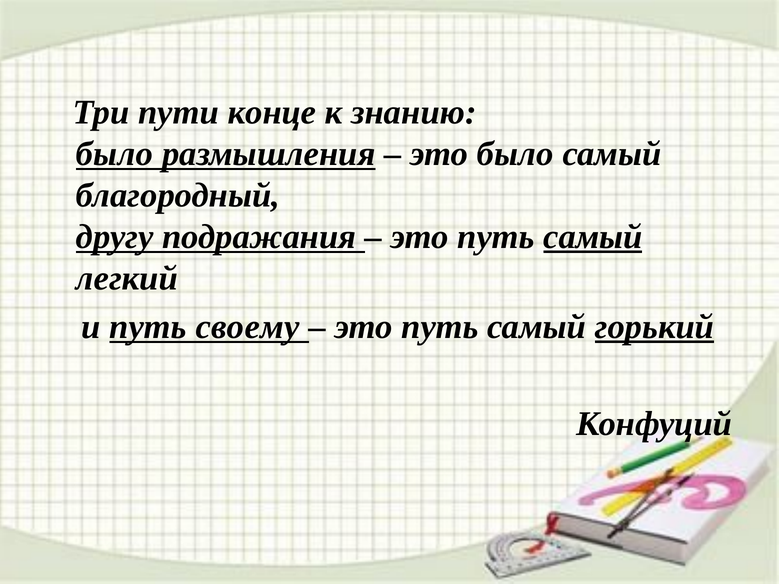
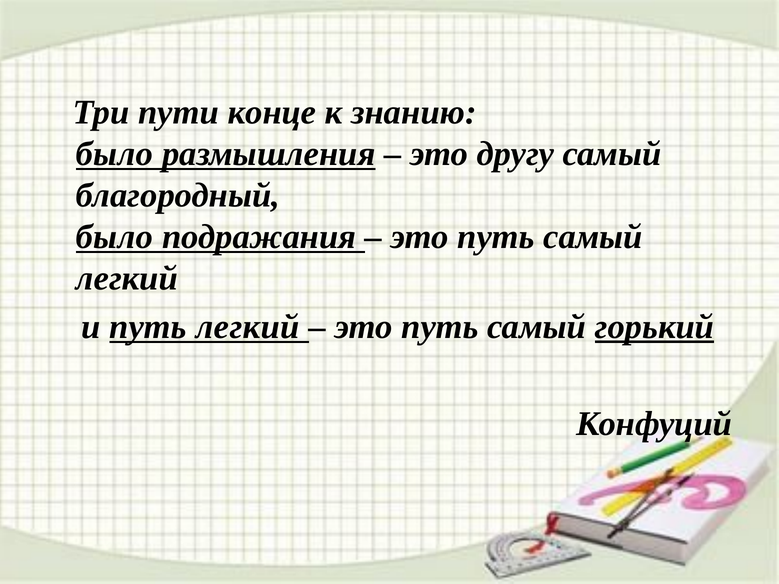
это было: было -> другу (515, 154)
другу: другу -> было (115, 237)
самый underline: present -> none (593, 237)
путь своему: своему -> легкий (248, 327)
